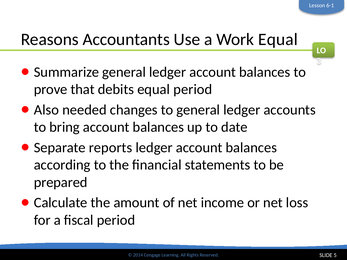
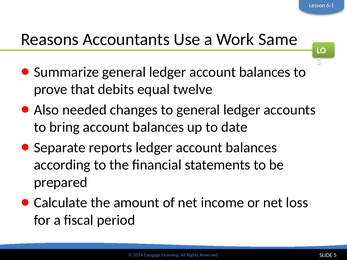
Work Equal: Equal -> Same (278, 39)
equal period: period -> twelve (193, 89)
